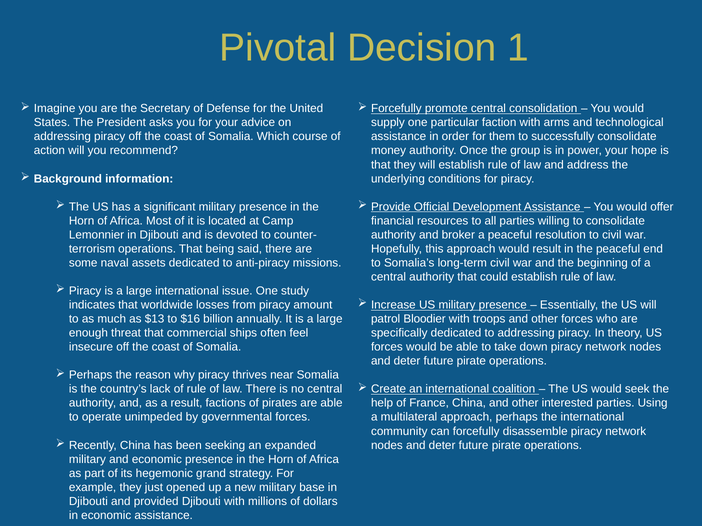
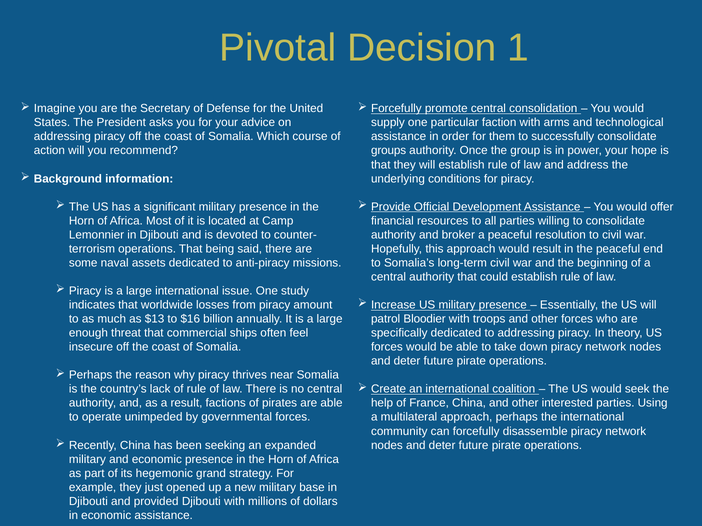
money: money -> groups (389, 151)
